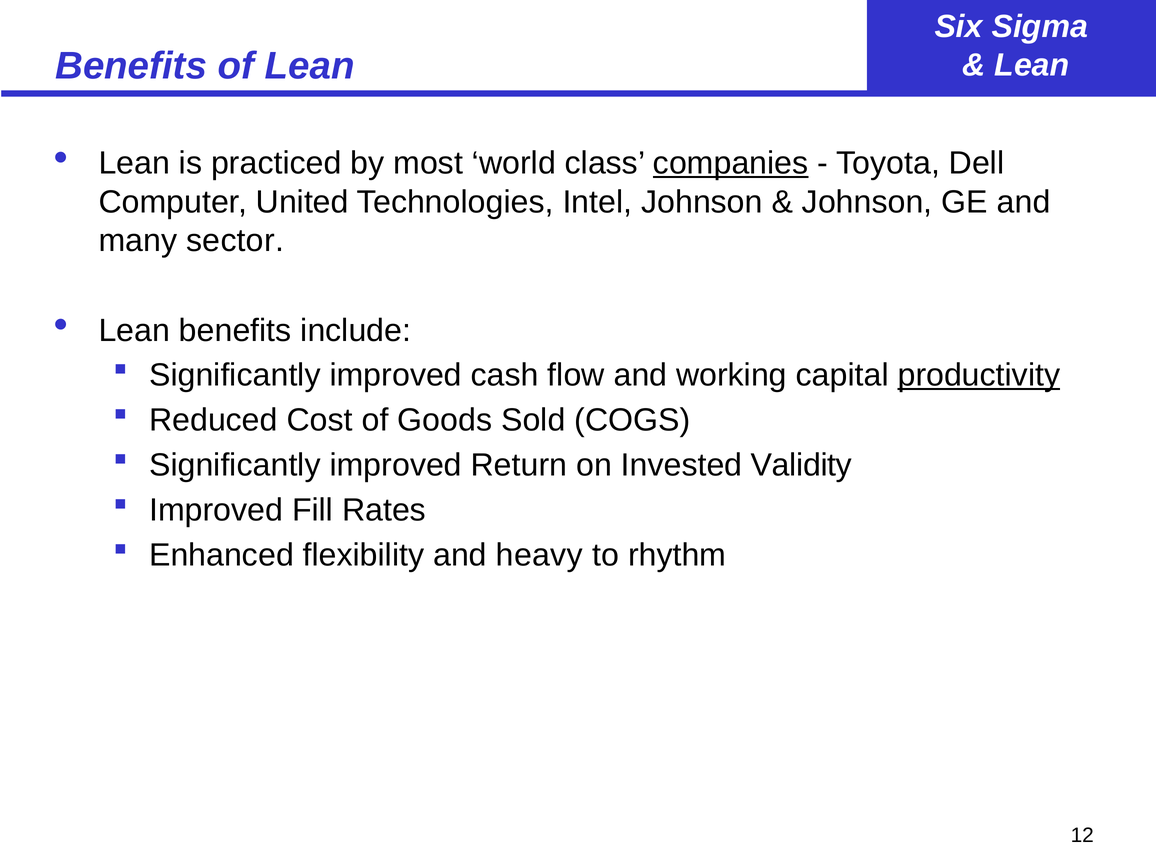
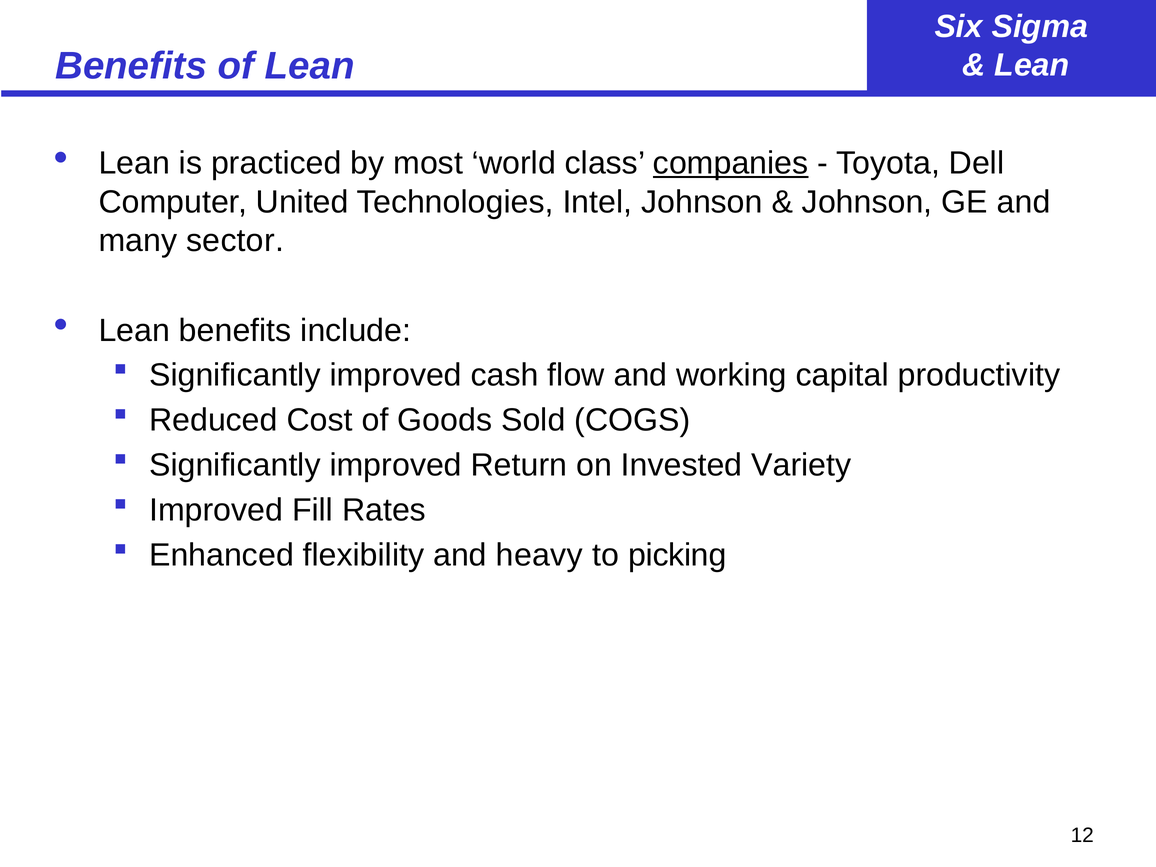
productivity underline: present -> none (979, 375)
Validity: Validity -> Variety (801, 465)
rhythm: rhythm -> picking (677, 555)
